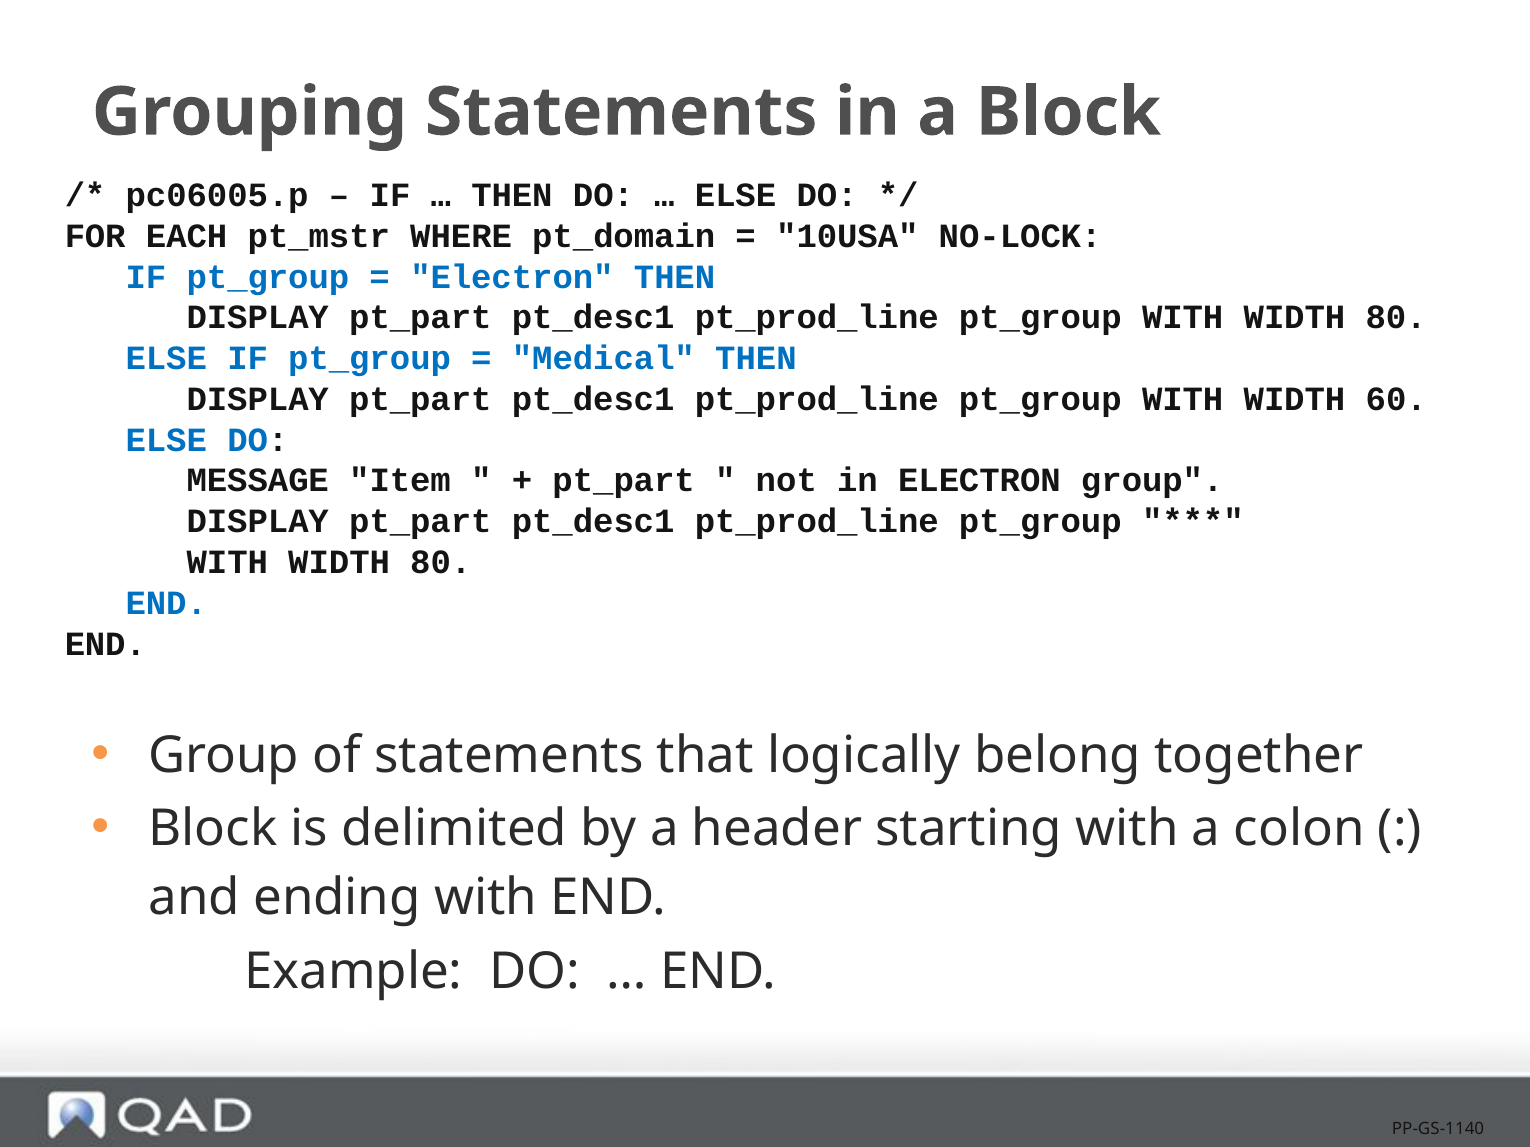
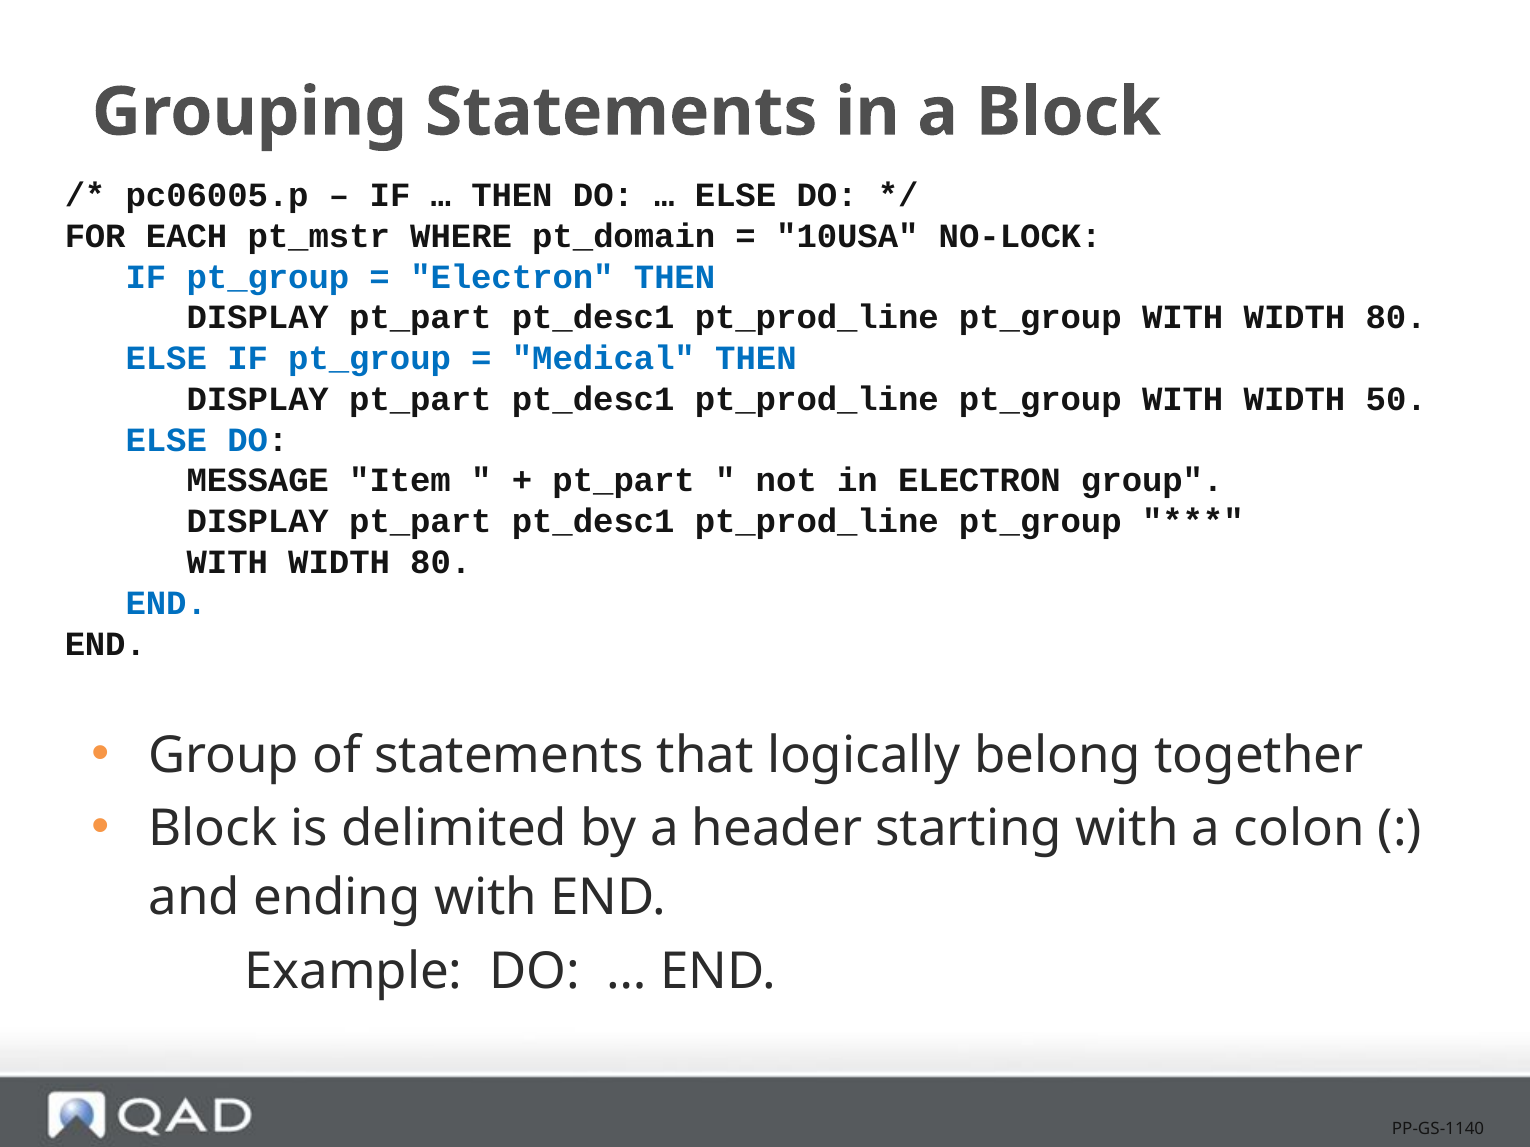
60: 60 -> 50 (1396, 399)
